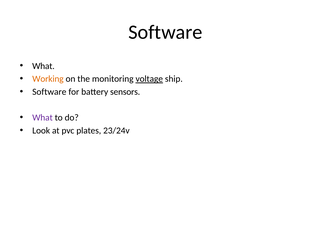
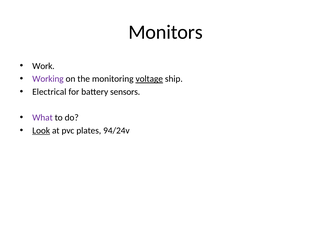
Software: Software -> Monitors (166, 32)
What: What -> Work (43, 66)
Working colour: orange -> purple (48, 79)
Software: Software -> Electrical (49, 92)
Look underline: none -> present (41, 130)
23/24v: 23/24v -> 94/24v (116, 130)
